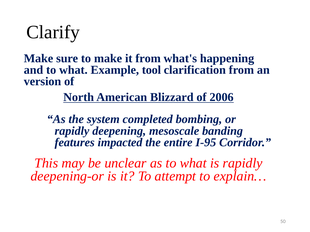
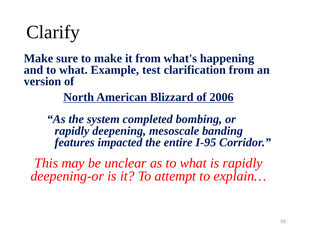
tool: tool -> test (151, 70)
